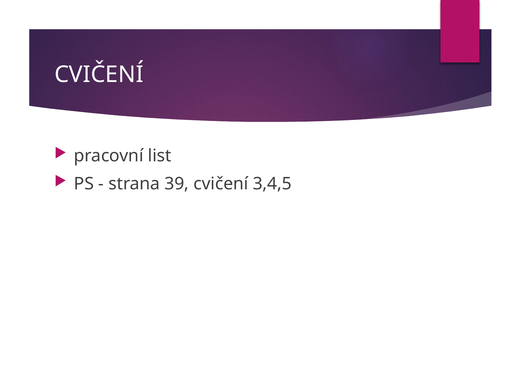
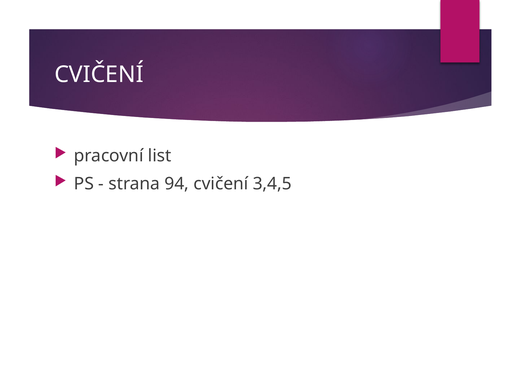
39: 39 -> 94 (177, 184)
